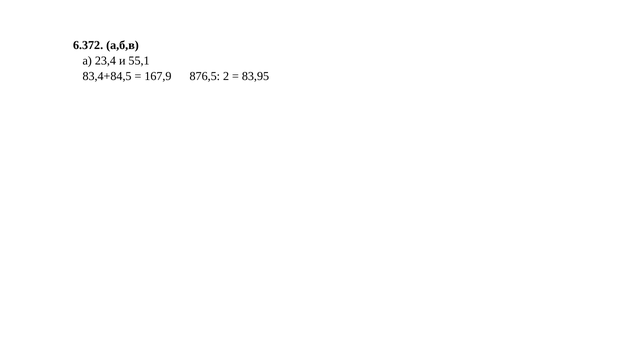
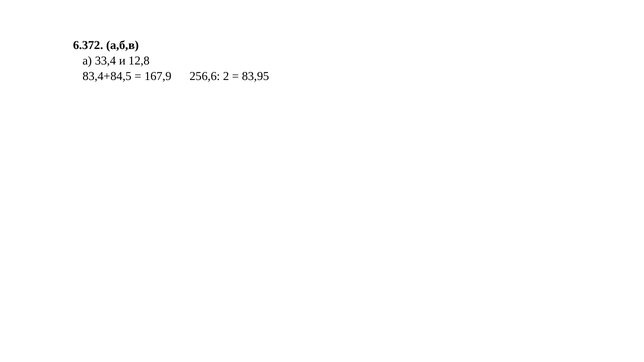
23,4: 23,4 -> 33,4 (105, 61)
55,1: 55,1 -> 12,8 (139, 61)
876,5: 876,5 -> 256,6 (205, 76)
